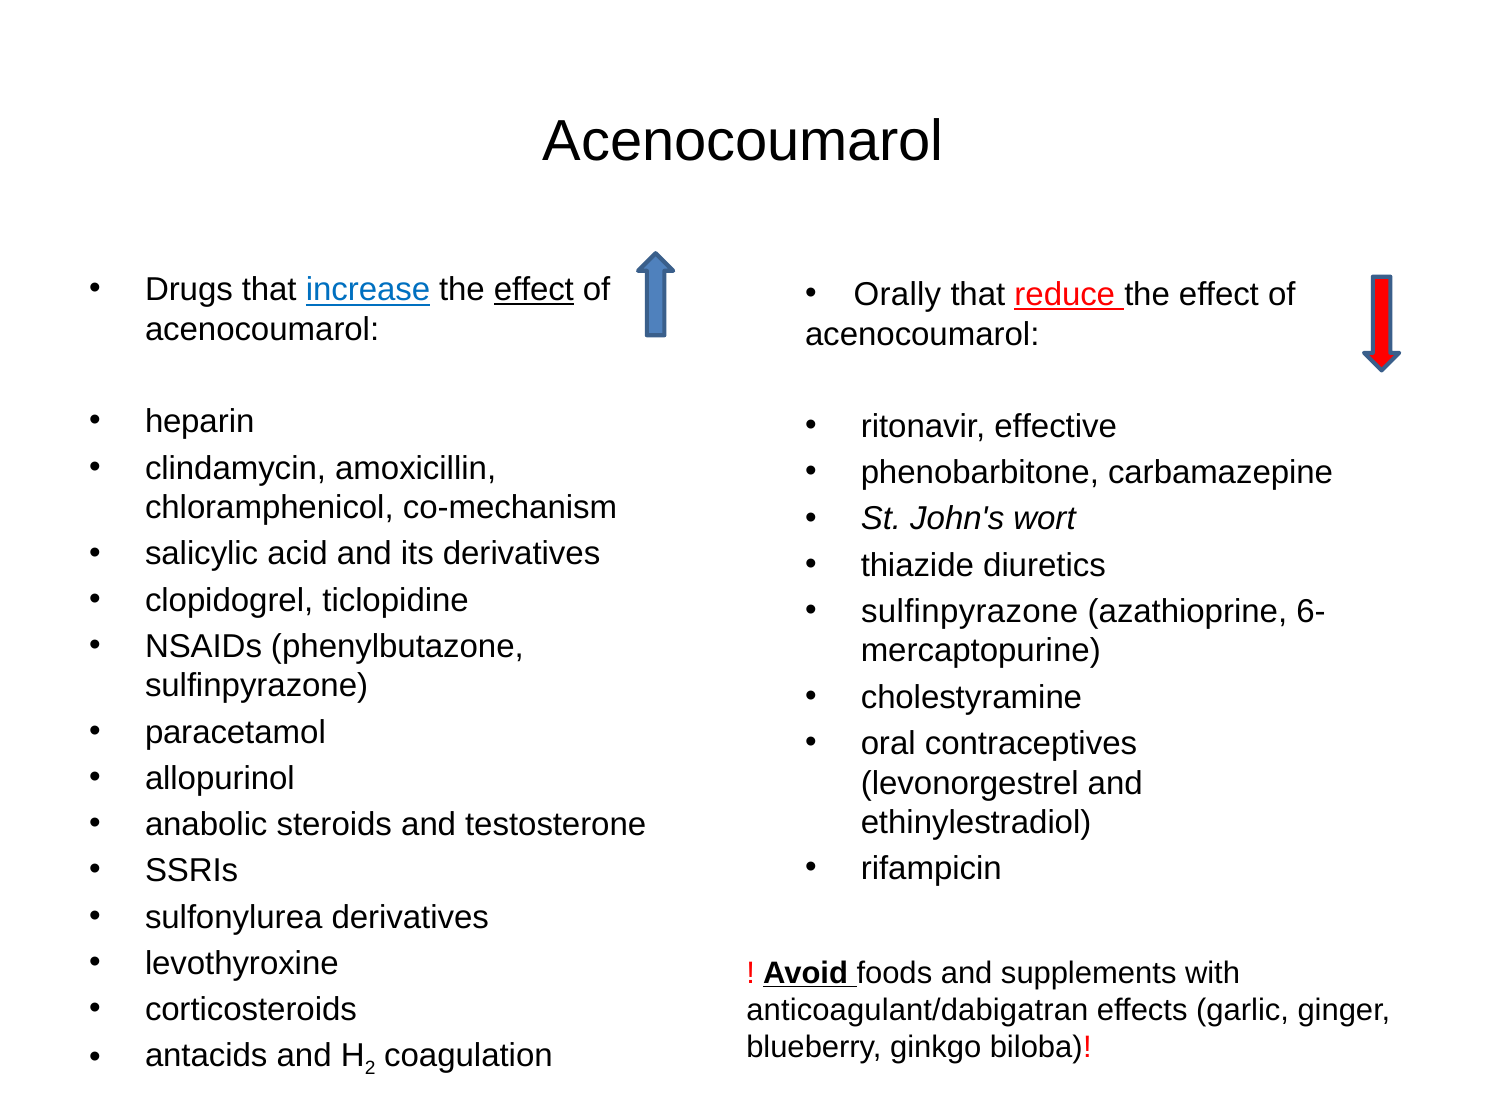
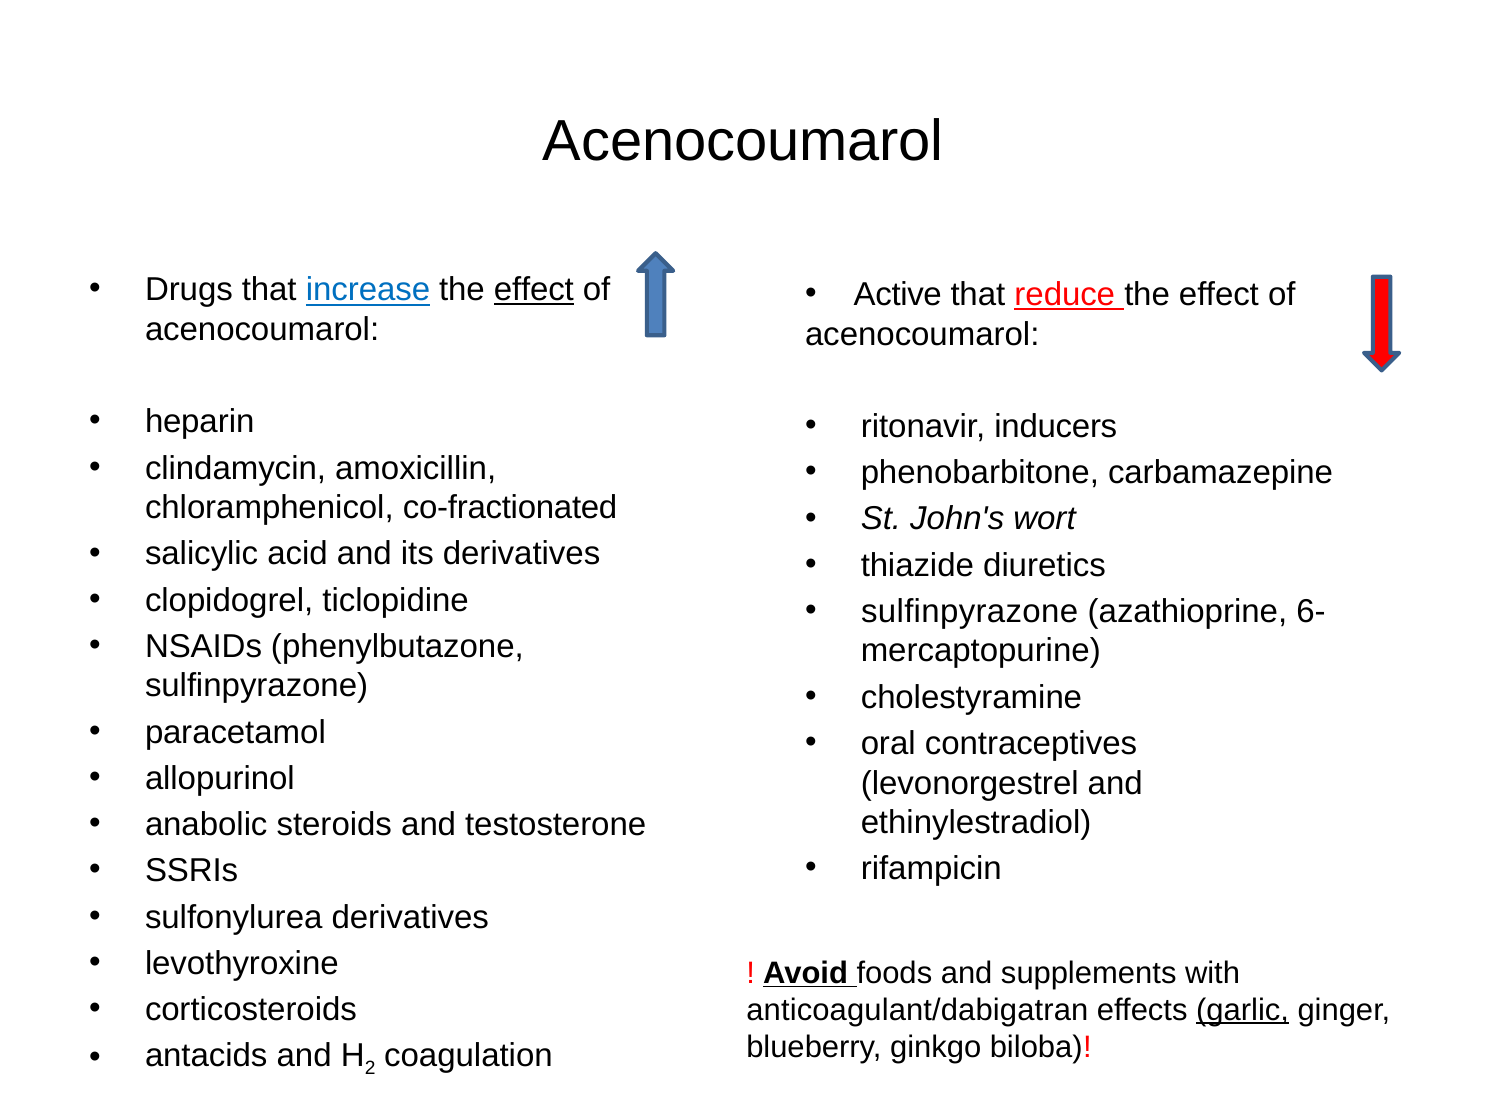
Orally: Orally -> Active (898, 294)
effective: effective -> inducers (1056, 426)
co-mechanism: co-mechanism -> co-fractionated (510, 507)
garlic underline: none -> present (1243, 1009)
